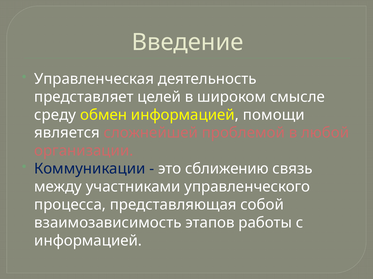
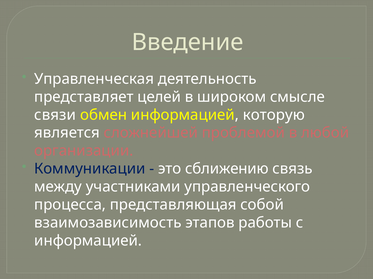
среду: среду -> связи (55, 115)
помощи: помощи -> которую (274, 115)
